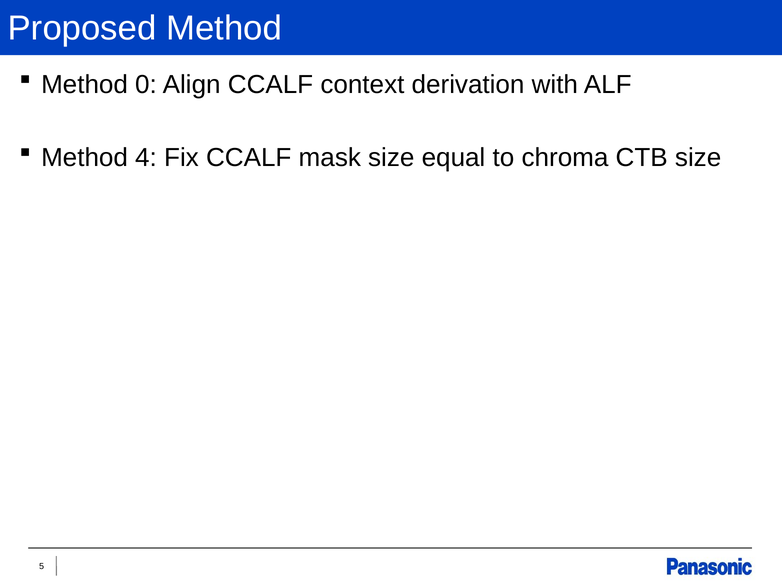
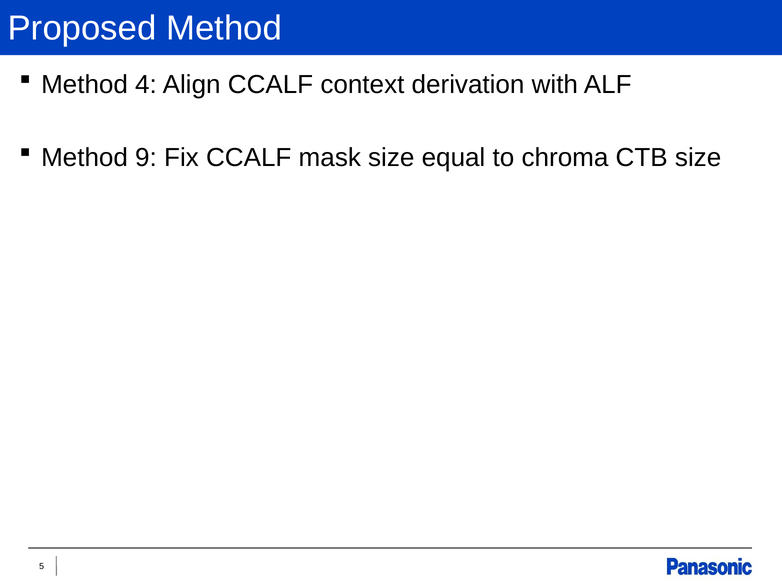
0: 0 -> 4 (146, 85)
4: 4 -> 9 (146, 158)
